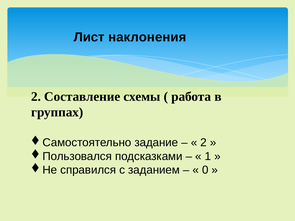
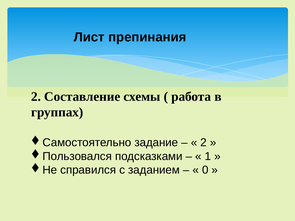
наклонения: наклонения -> препинания (147, 37)
